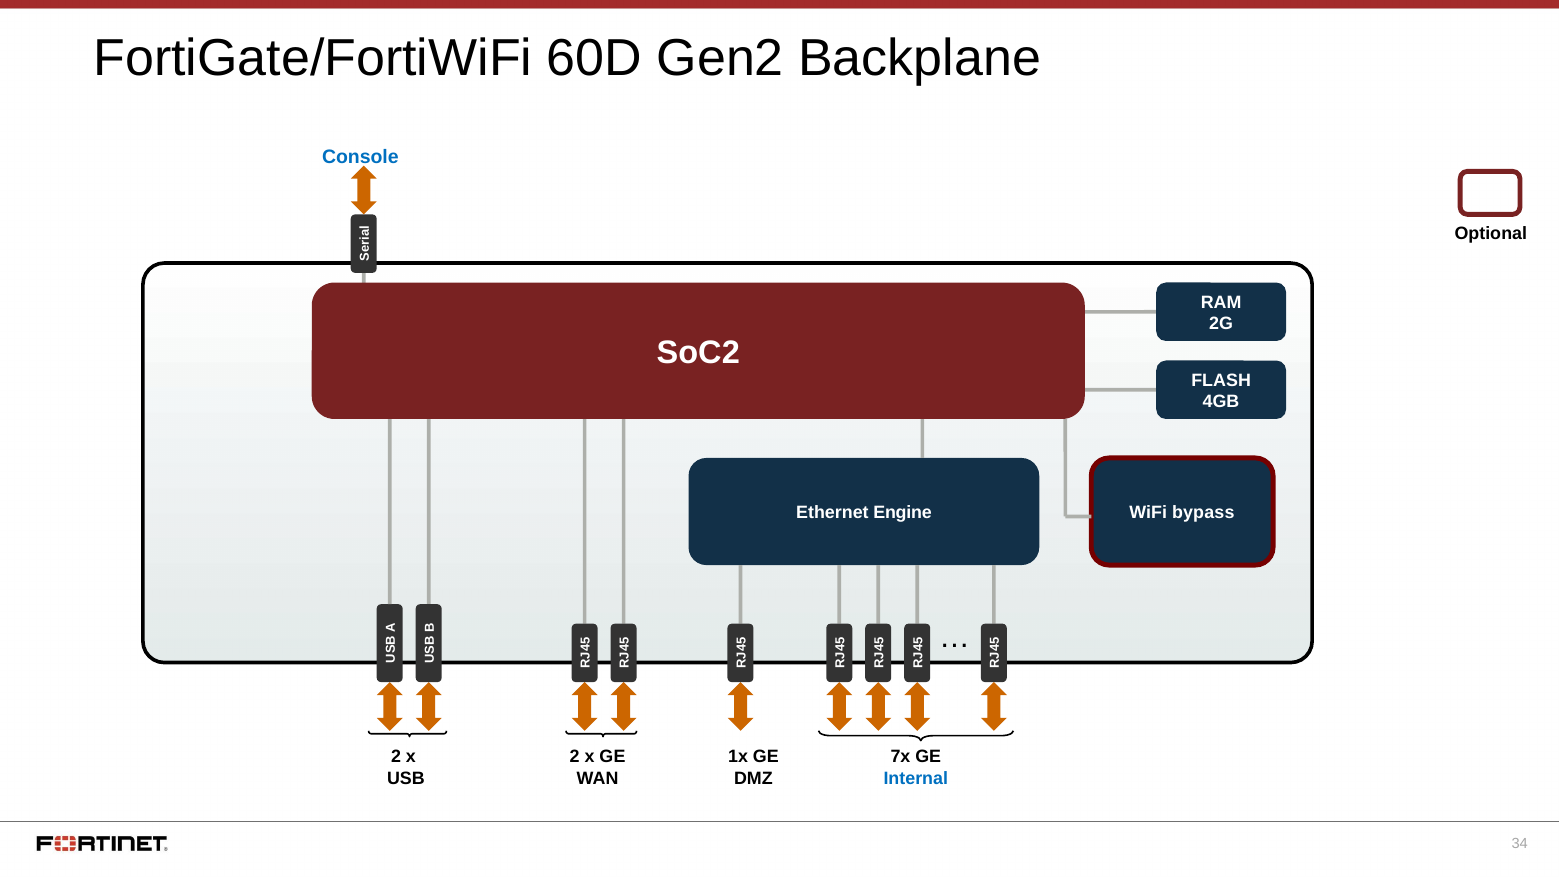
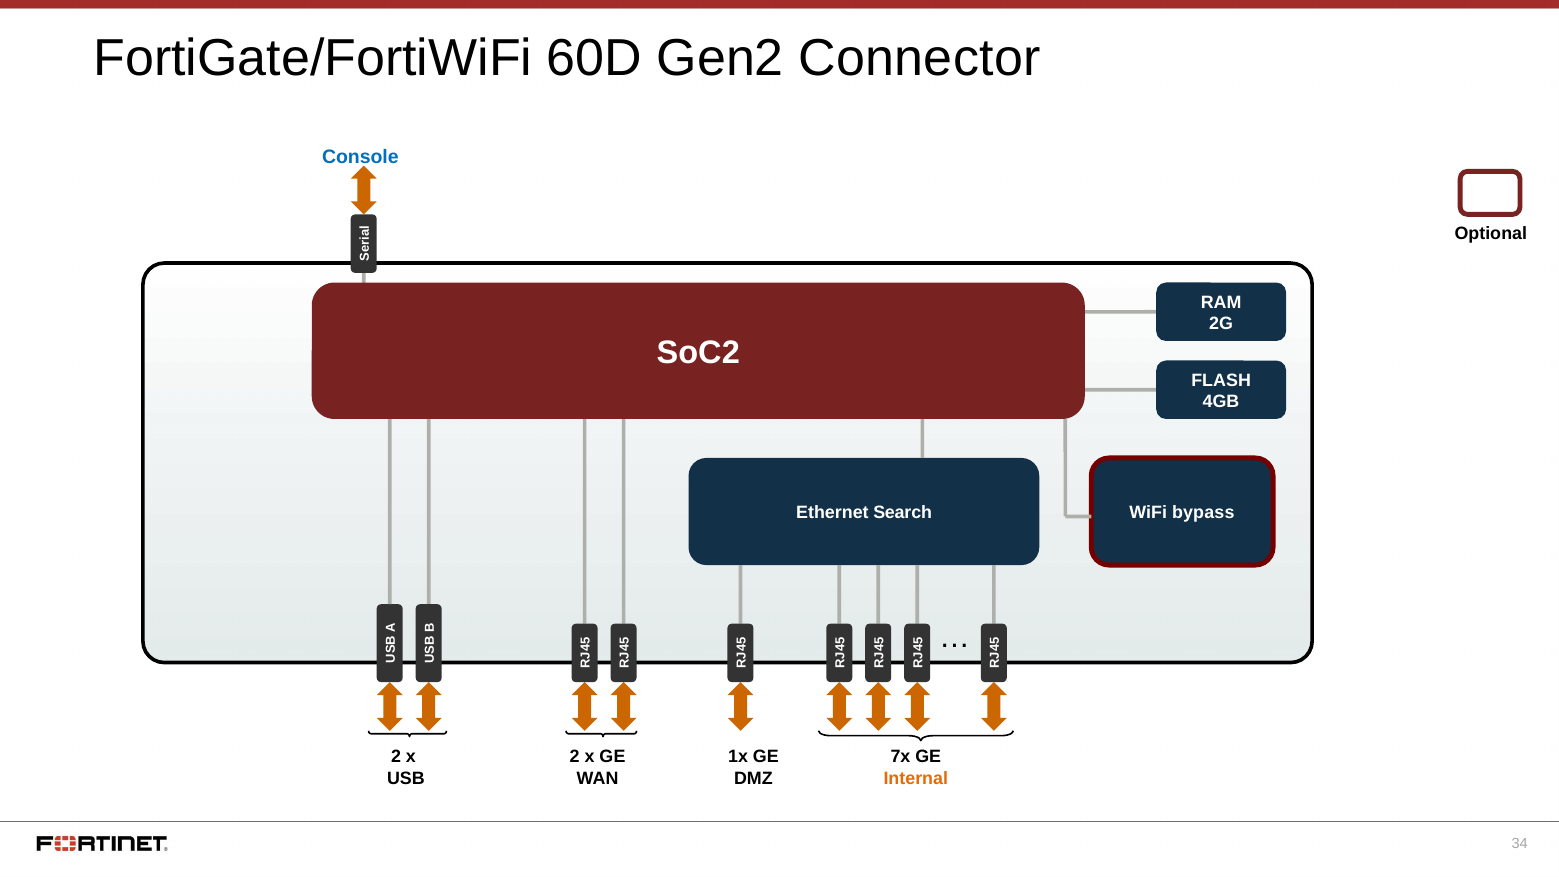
Backplane: Backplane -> Connector (919, 58)
Engine: Engine -> Search (903, 513)
Internal colour: blue -> orange (916, 779)
